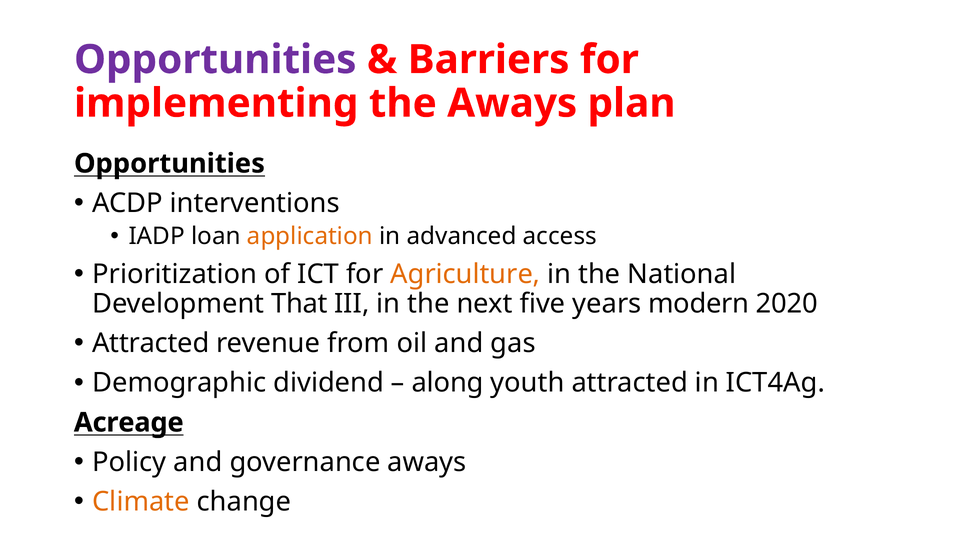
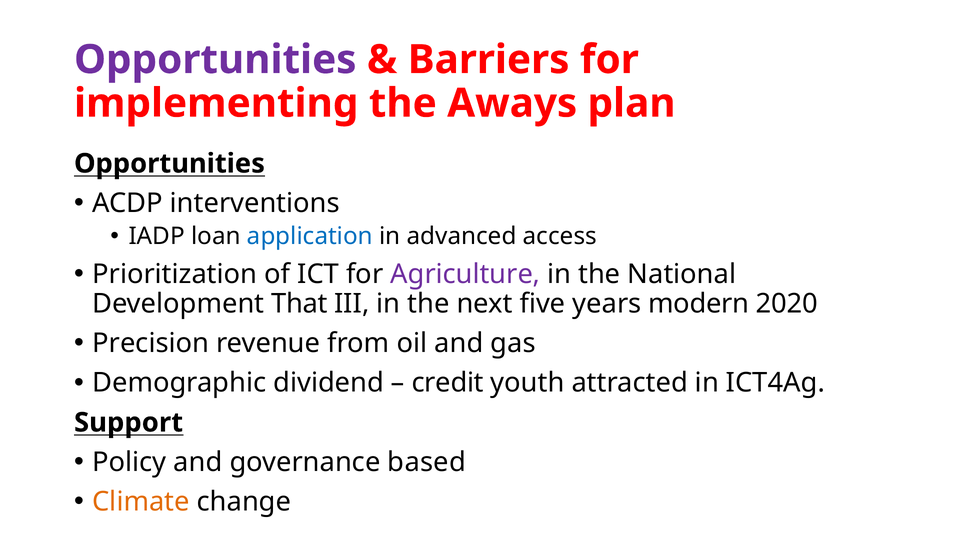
application colour: orange -> blue (310, 236)
Agriculture colour: orange -> purple (465, 274)
Attracted: Attracted -> Precision (151, 343)
along: along -> credit (448, 383)
Acreage: Acreage -> Support (129, 423)
governance aways: aways -> based (427, 462)
